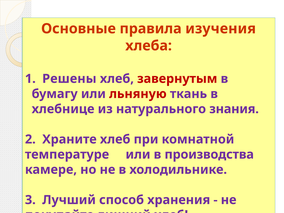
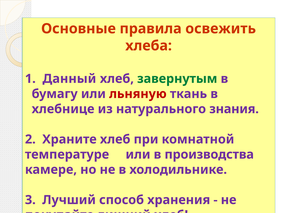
изучения: изучения -> освежить (221, 29)
Решены: Решены -> Данный (69, 79)
завернутым colour: red -> green (177, 79)
